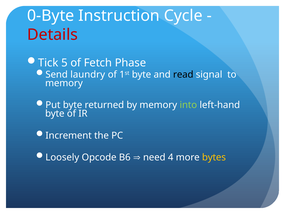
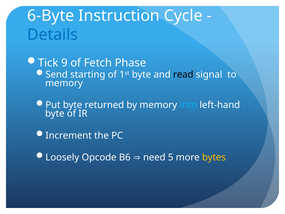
0-Byte: 0-Byte -> 6-Byte (51, 16)
Details colour: red -> blue (53, 35)
5: 5 -> 9 (64, 63)
laundry: laundry -> starting (88, 74)
into colour: light green -> light blue (188, 105)
4: 4 -> 5 (171, 157)
